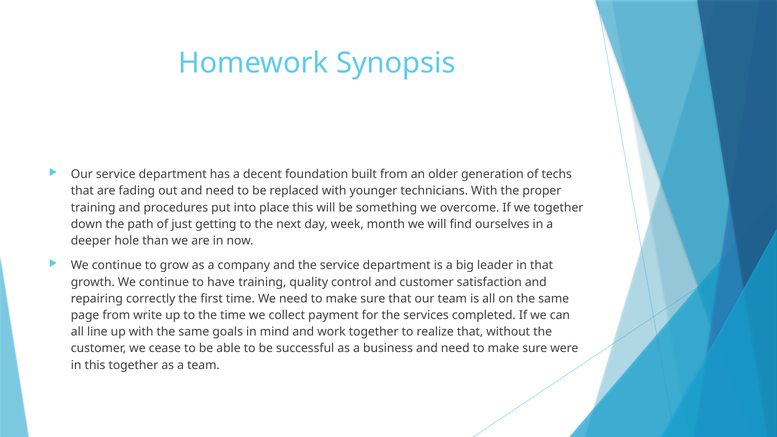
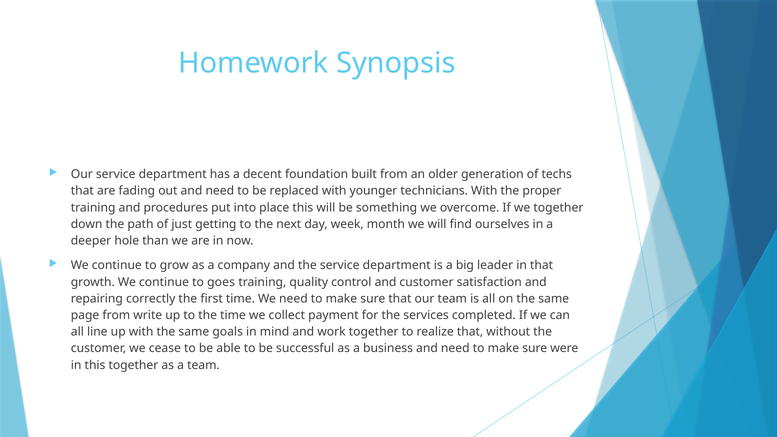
have: have -> goes (221, 282)
